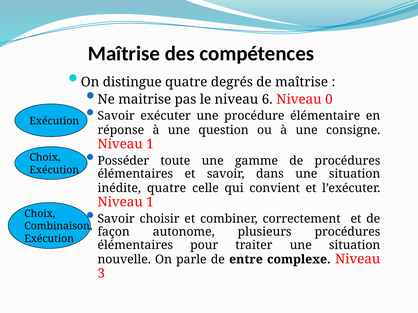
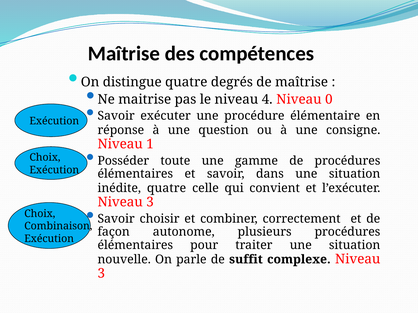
6: 6 -> 4 (267, 100)
1: 1 -> 3 (150, 203)
entre: entre -> suffit (246, 260)
